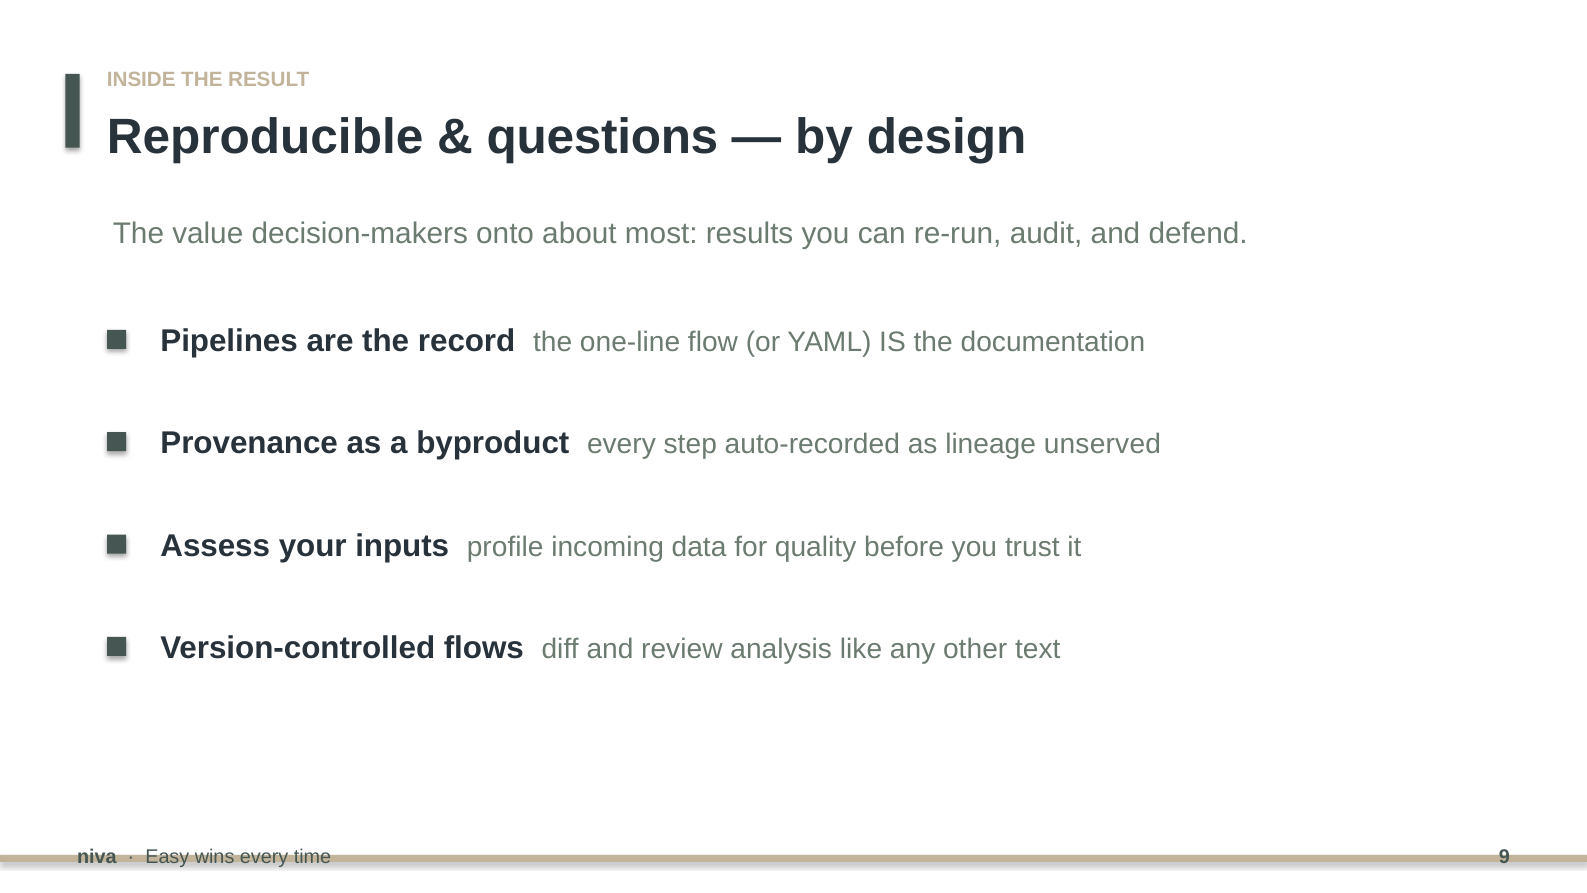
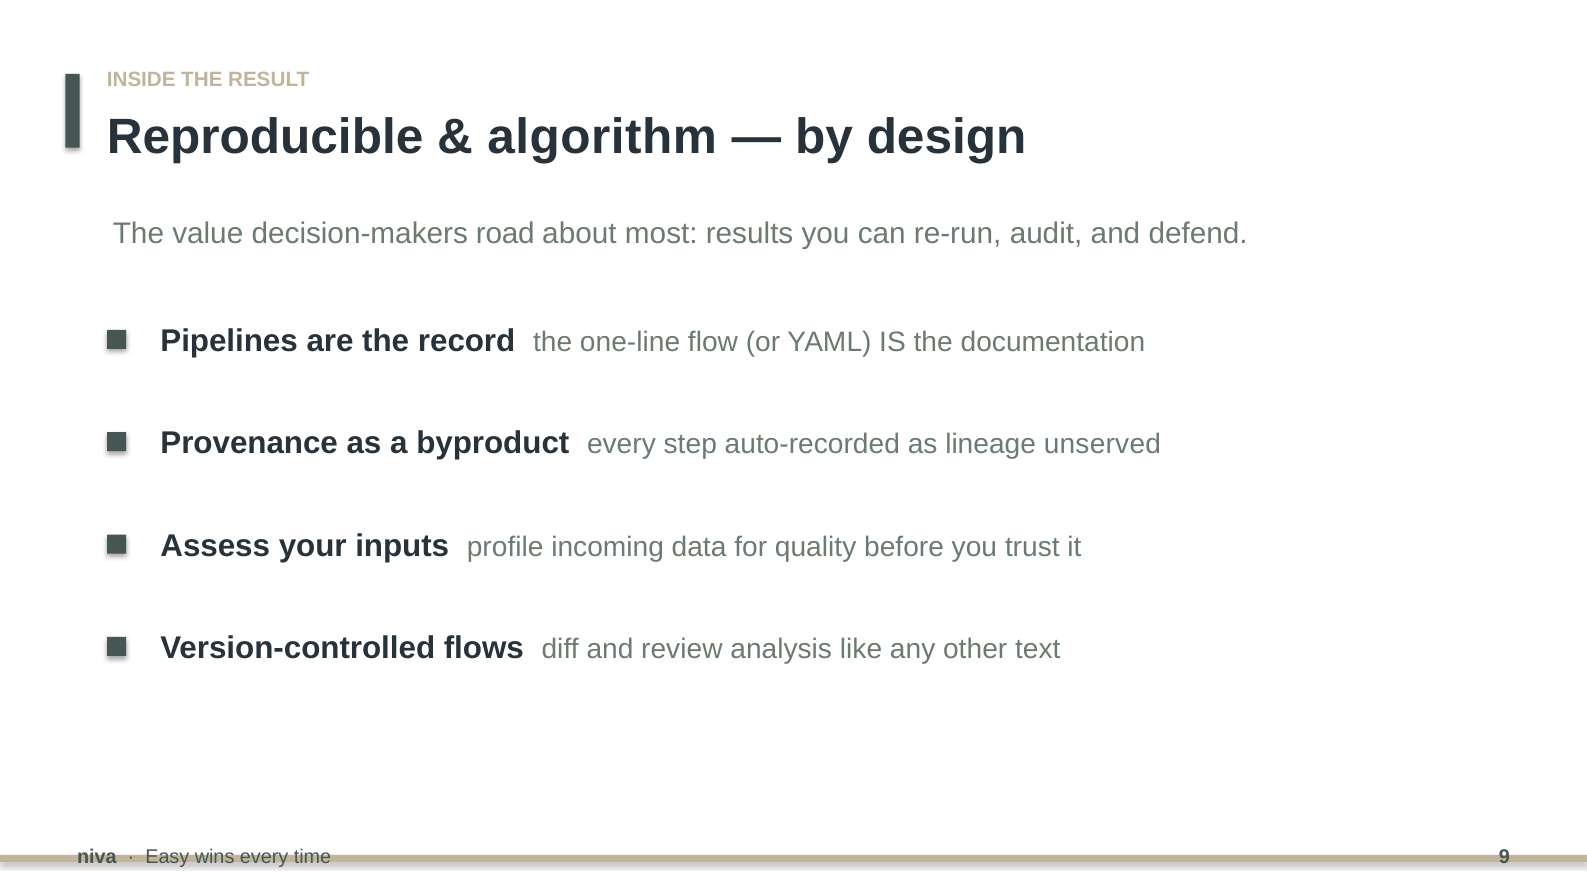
questions: questions -> algorithm (602, 137)
onto: onto -> road (505, 234)
